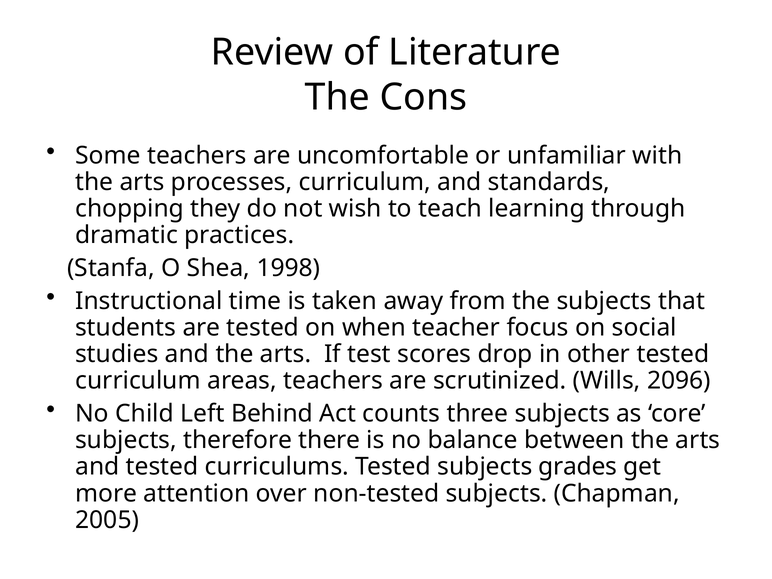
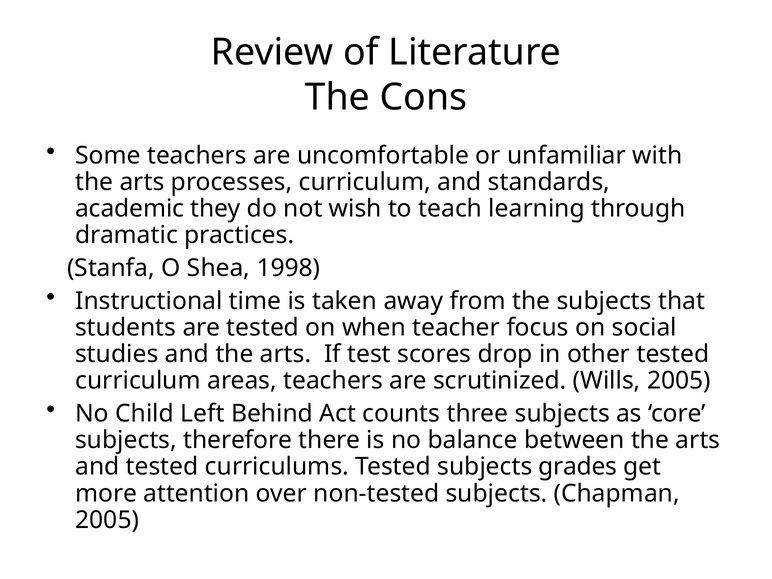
chopping: chopping -> academic (130, 209)
Wills 2096: 2096 -> 2005 (679, 381)
